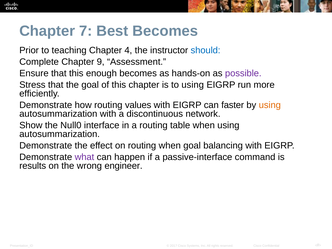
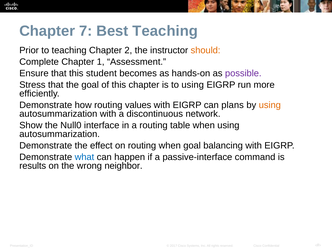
Best Becomes: Becomes -> Teaching (165, 31)
4: 4 -> 2 (128, 50)
should colour: blue -> orange (206, 50)
9: 9 -> 1 (101, 62)
enough: enough -> student (101, 73)
faster: faster -> plans (233, 105)
what colour: purple -> blue (84, 157)
engineer: engineer -> neighbor (124, 166)
